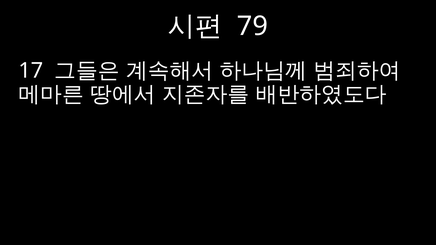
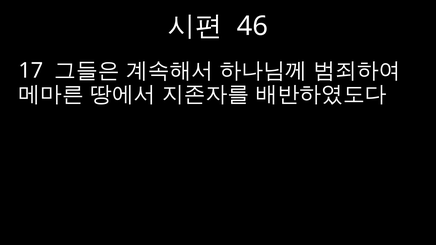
79: 79 -> 46 (253, 26)
